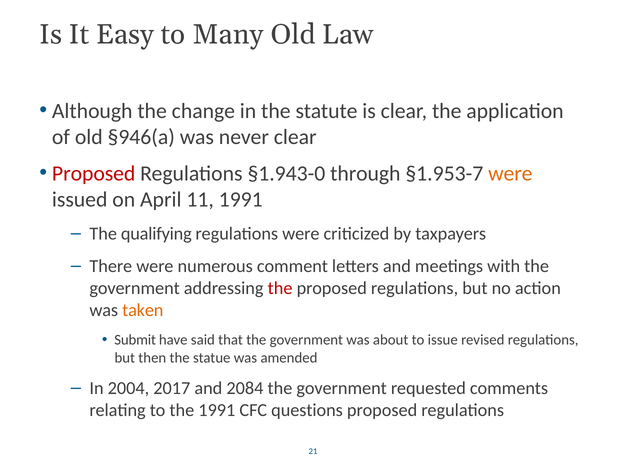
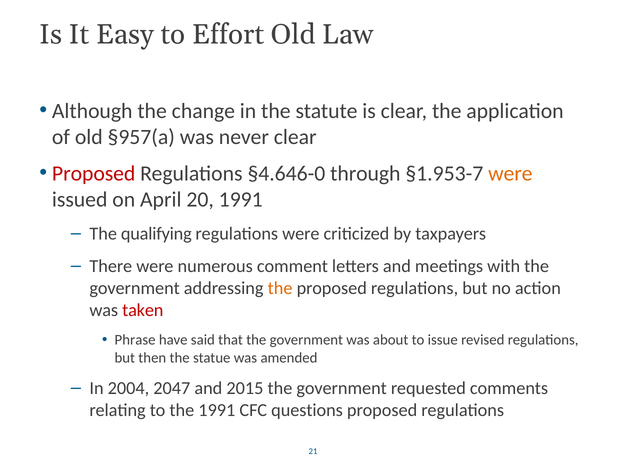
Many: Many -> Effort (228, 34)
§946(a: §946(a -> §957(a (141, 137)
§1.943-0: §1.943-0 -> §4.646-0 (286, 173)
11: 11 -> 20 (200, 199)
the colour: red -> orange (280, 288)
taken colour: orange -> red (143, 310)
Submit: Submit -> Phrase (135, 340)
2017: 2017 -> 2047 (172, 388)
2084: 2084 -> 2015 (245, 388)
